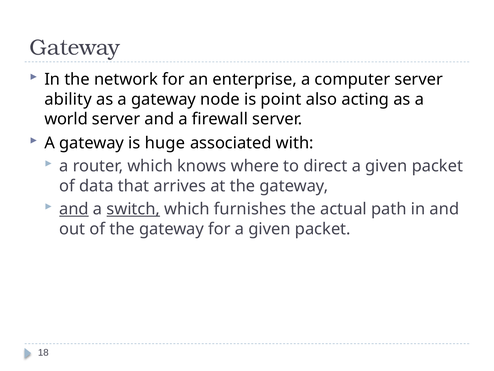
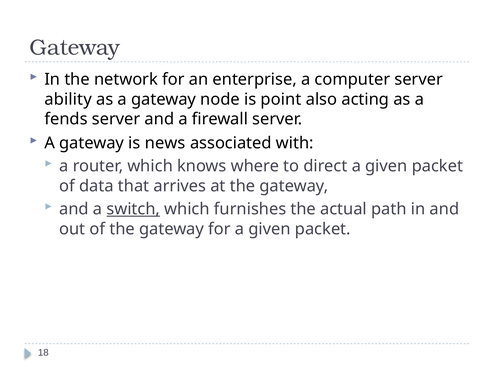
world: world -> fends (66, 119)
huge: huge -> news (165, 143)
and underline: present -> none (74, 209)
